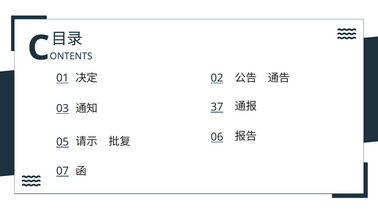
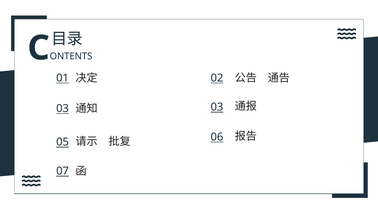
37: 37 -> 03 (217, 107)
